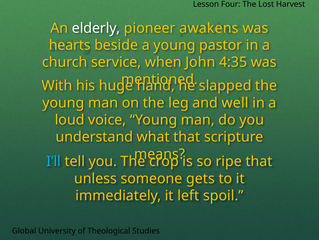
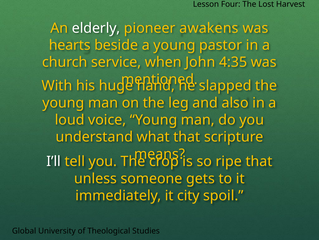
well: well -> also (235, 103)
I’ll colour: light blue -> white (54, 161)
left: left -> city (188, 195)
